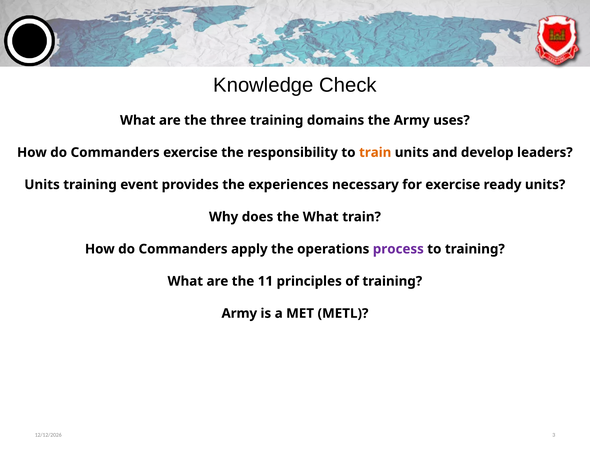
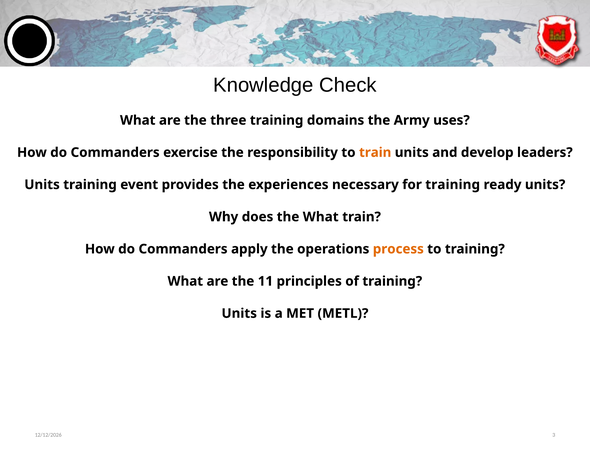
for exercise: exercise -> training (453, 185)
process colour: purple -> orange (398, 249)
Army: Army -> Units (239, 313)
